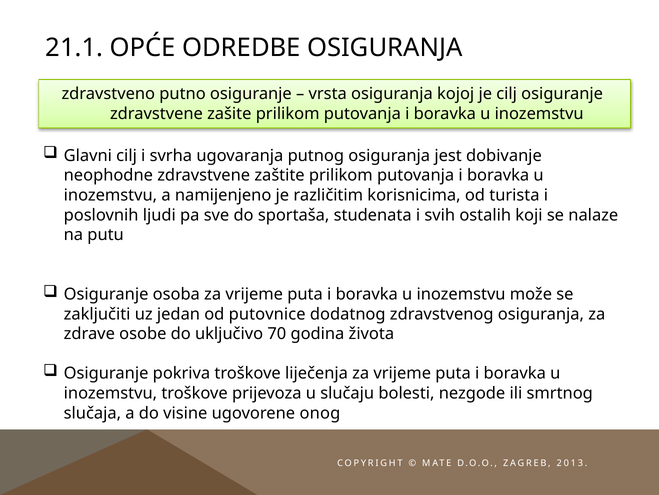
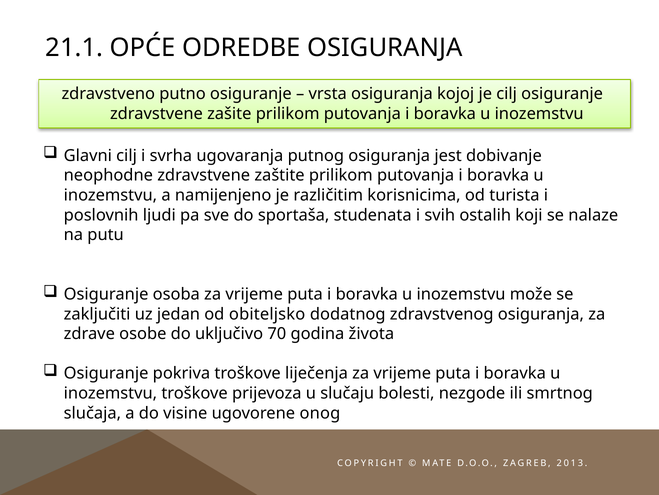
putovnice: putovnice -> obiteljsko (267, 314)
